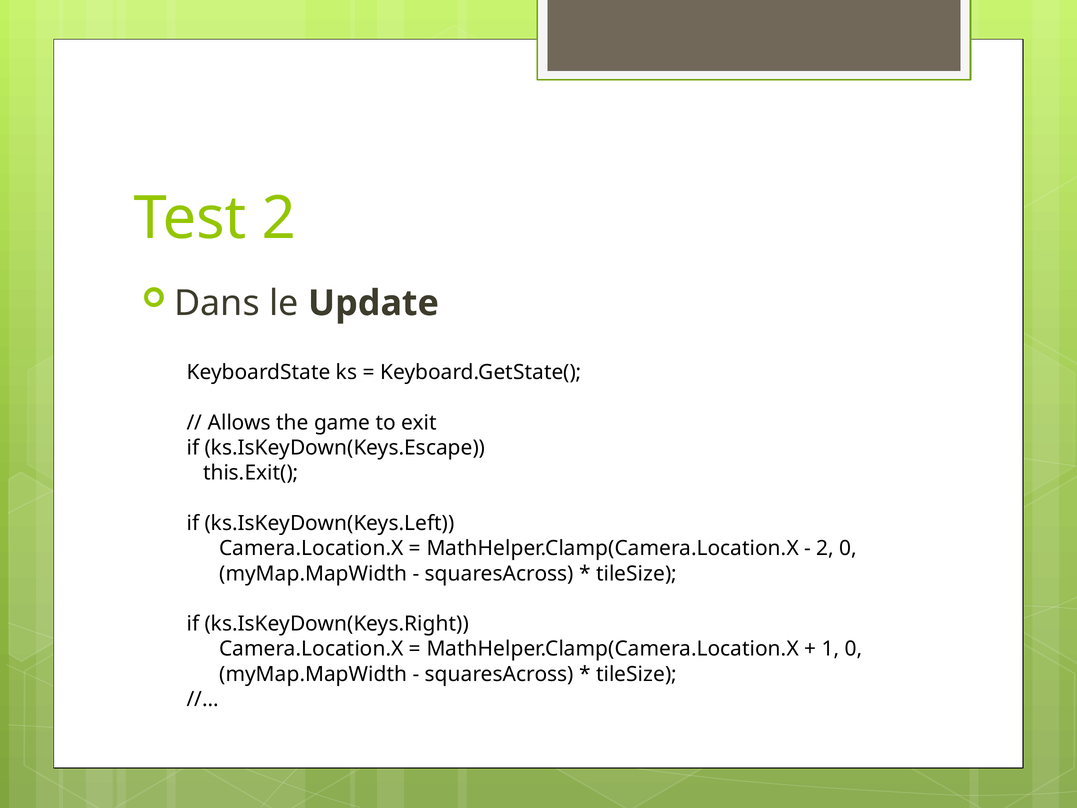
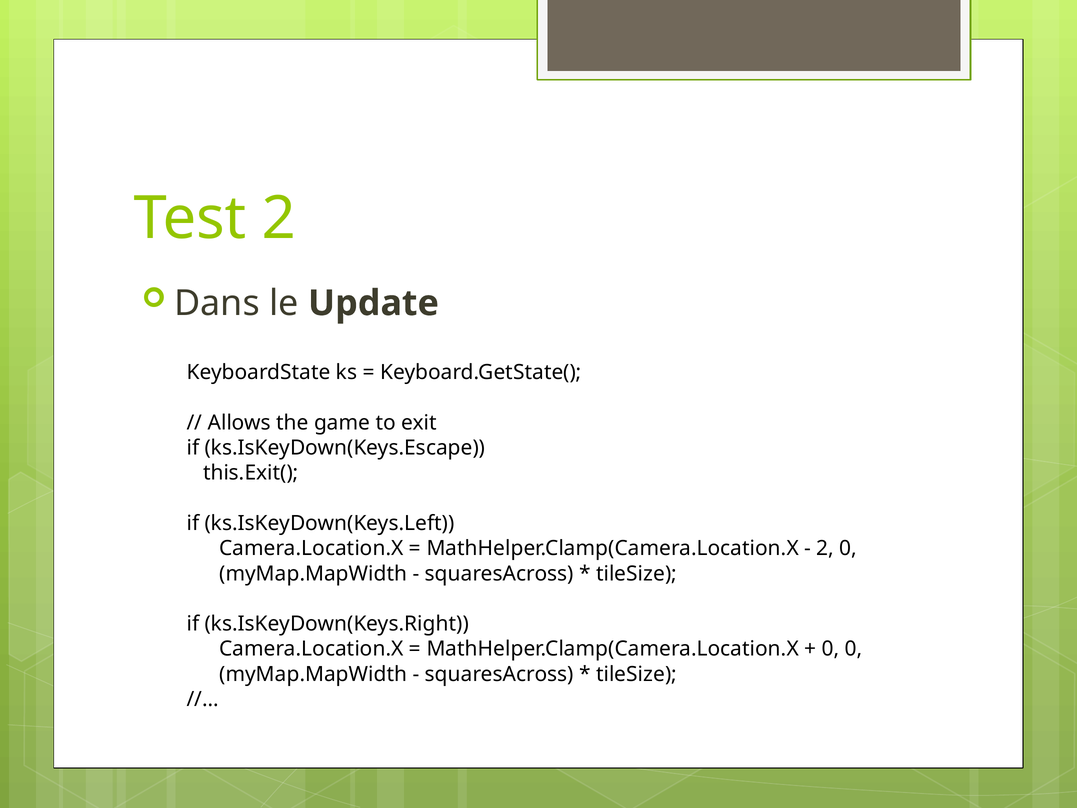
1: 1 -> 0 (830, 649)
